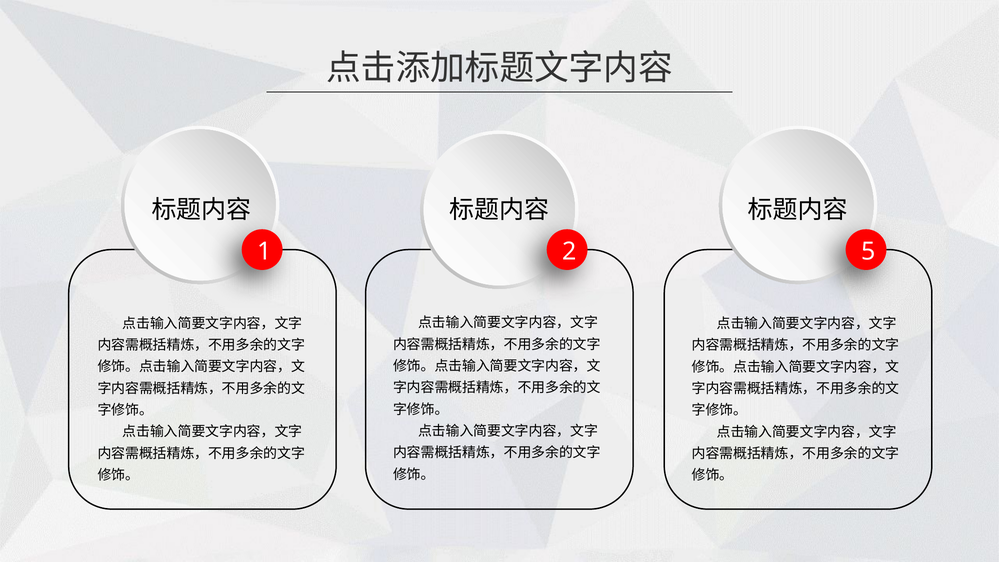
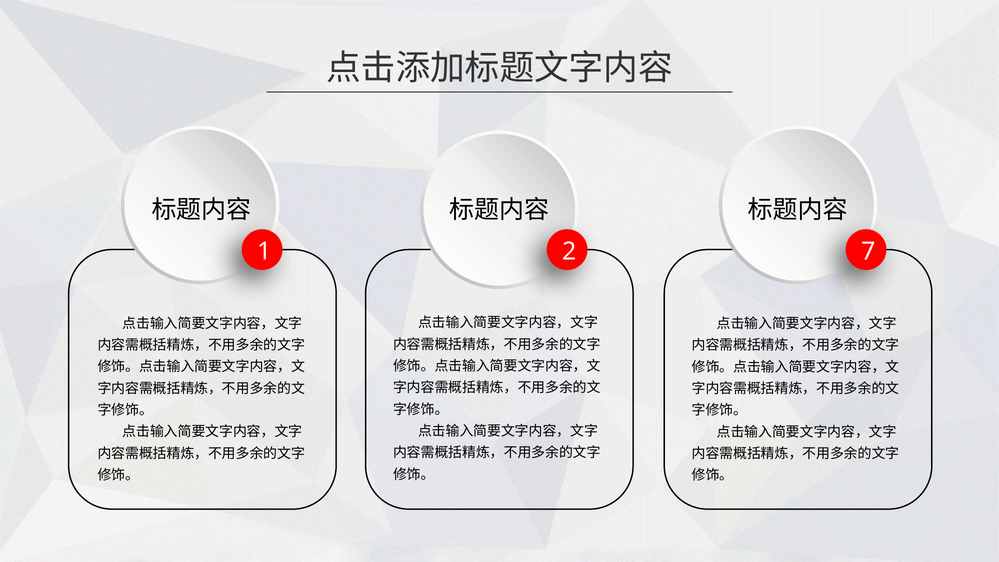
5: 5 -> 7 (869, 251)
